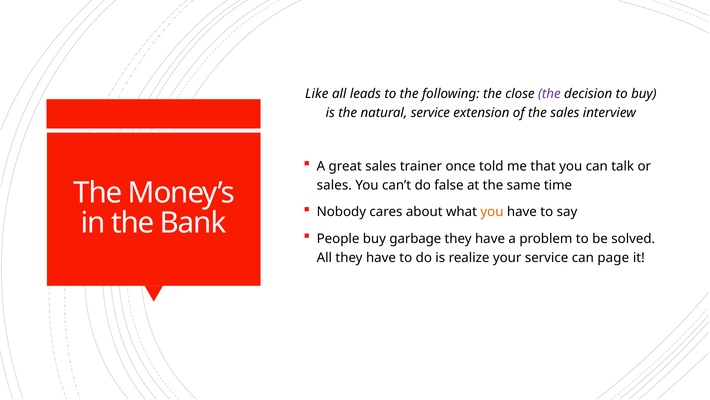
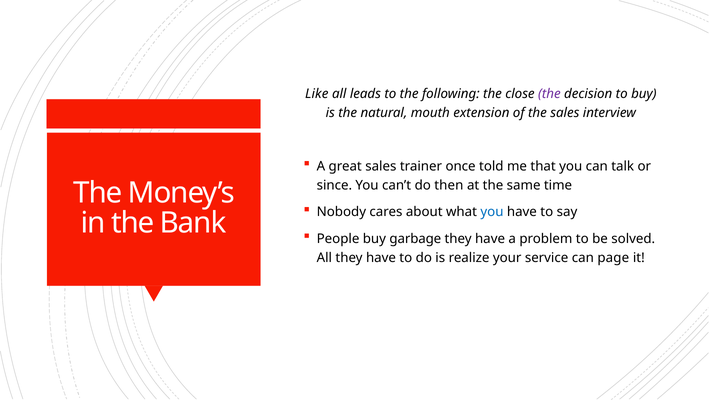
natural service: service -> mouth (430, 113)
sales: sales -> since (334, 185)
false: false -> then (449, 185)
you colour: orange -> blue (492, 212)
